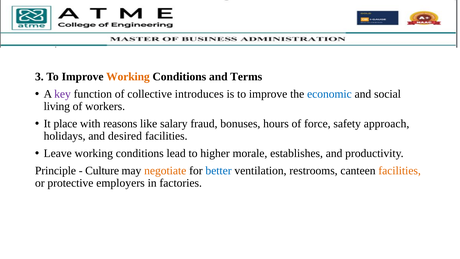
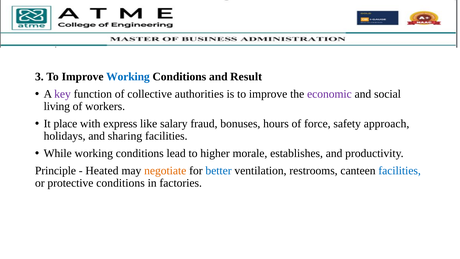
Working colour: orange -> blue (128, 77)
Terms: Terms -> Result (246, 77)
introduces: introduces -> authorities (199, 94)
economic colour: blue -> purple (329, 94)
reasons: reasons -> express (120, 124)
desired: desired -> sharing (125, 136)
Leave: Leave -> While (58, 153)
Culture: Culture -> Heated (102, 170)
facilities colour: orange -> blue (400, 170)
protective employers: employers -> conditions (121, 183)
